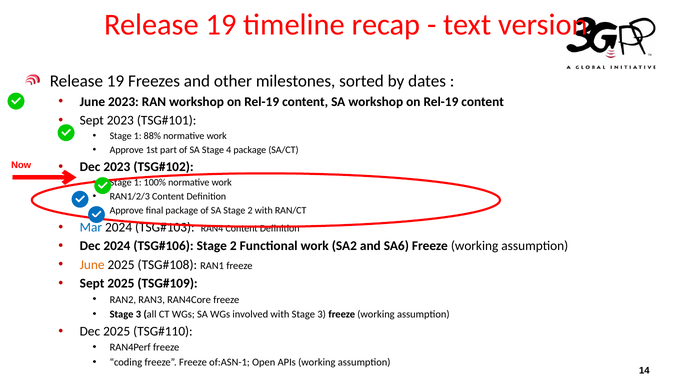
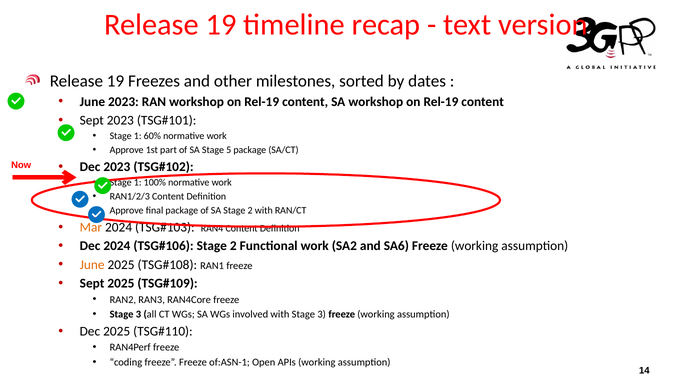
88%: 88% -> 60% (152, 136)
4: 4 -> 5 (229, 150)
Mar colour: blue -> orange (91, 227)
